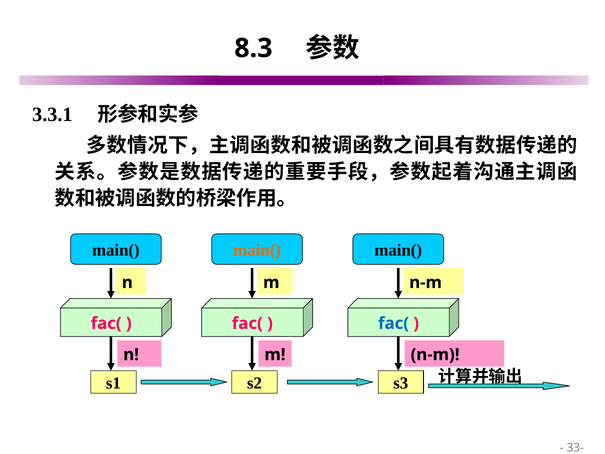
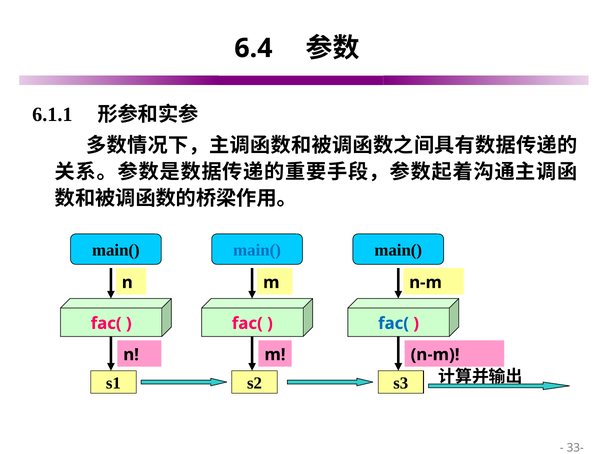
8.3: 8.3 -> 6.4 (253, 48)
3.3.1: 3.3.1 -> 6.1.1 (52, 115)
main( colour: orange -> blue (257, 250)
